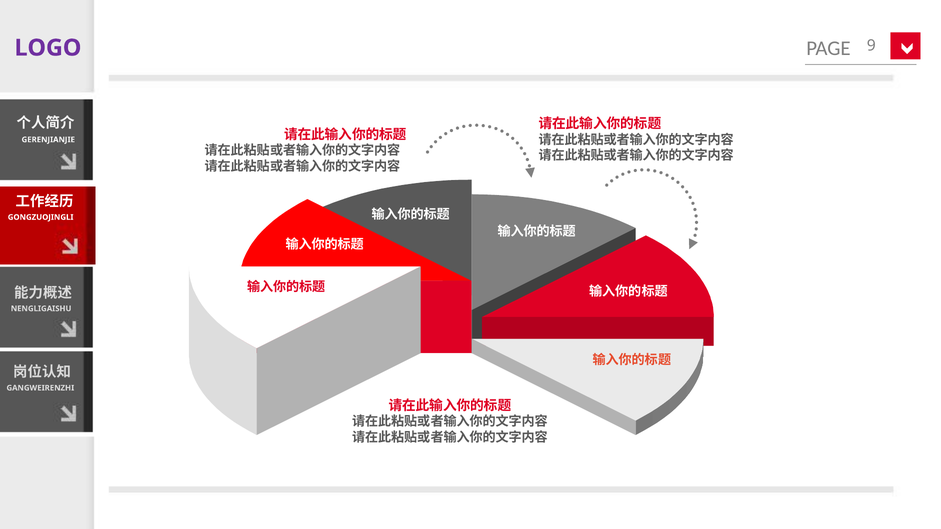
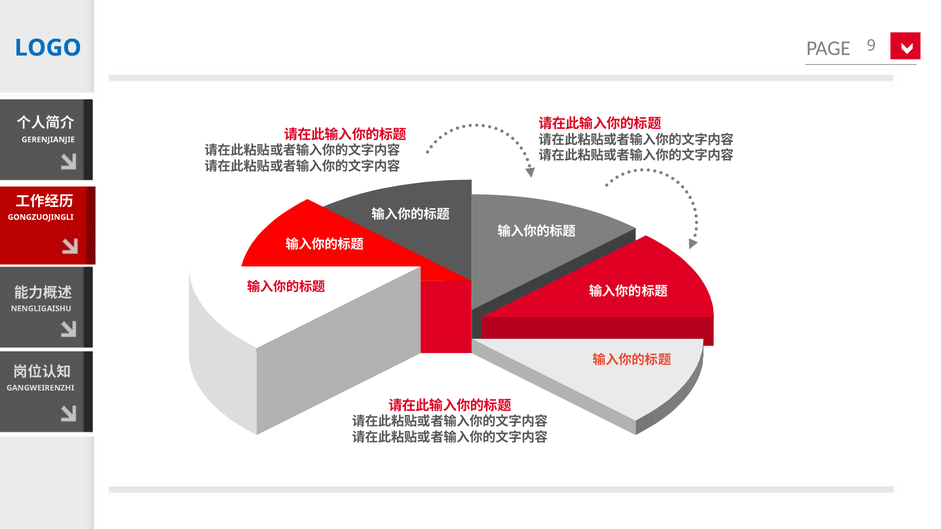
LOGO colour: purple -> blue (48, 48)
